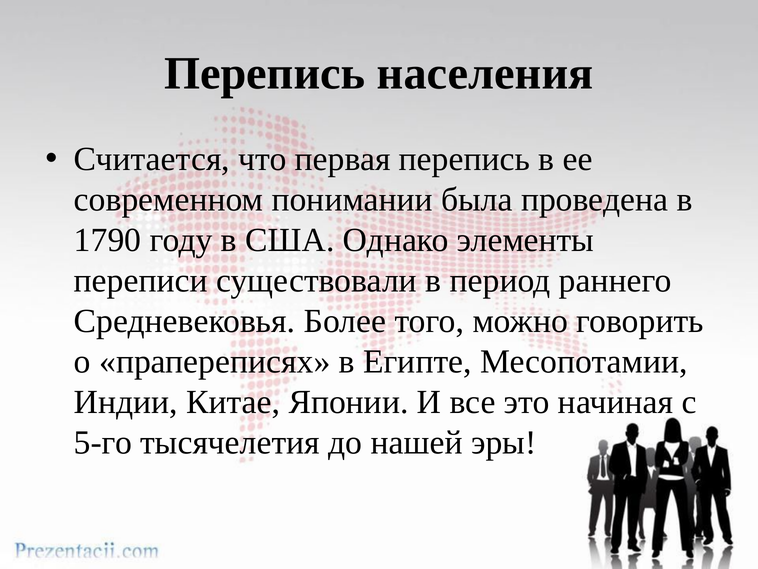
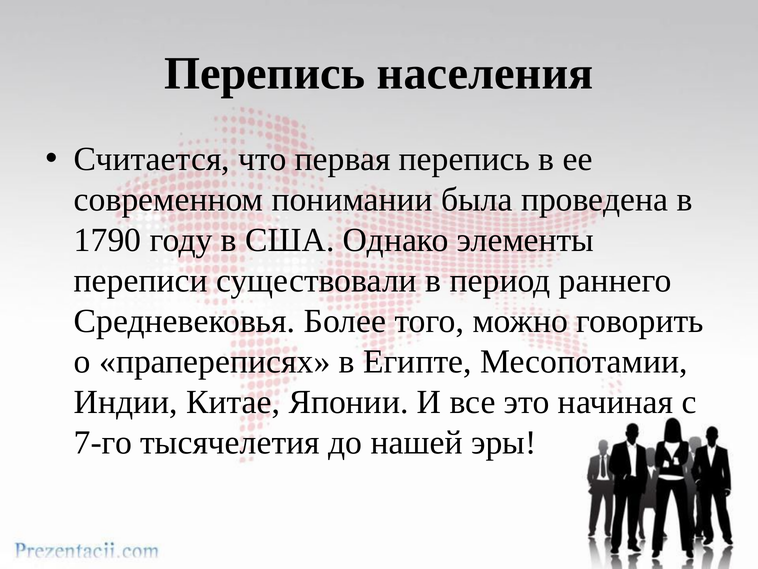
5-го: 5-го -> 7-го (103, 442)
